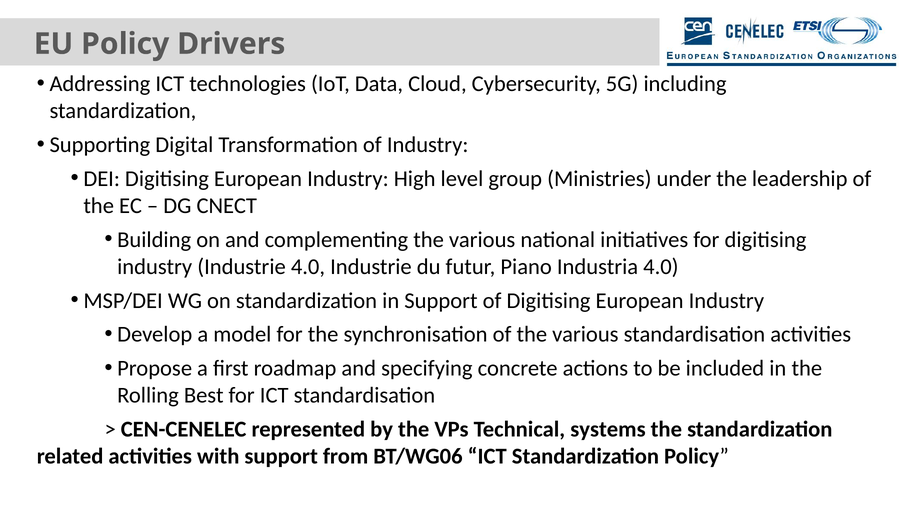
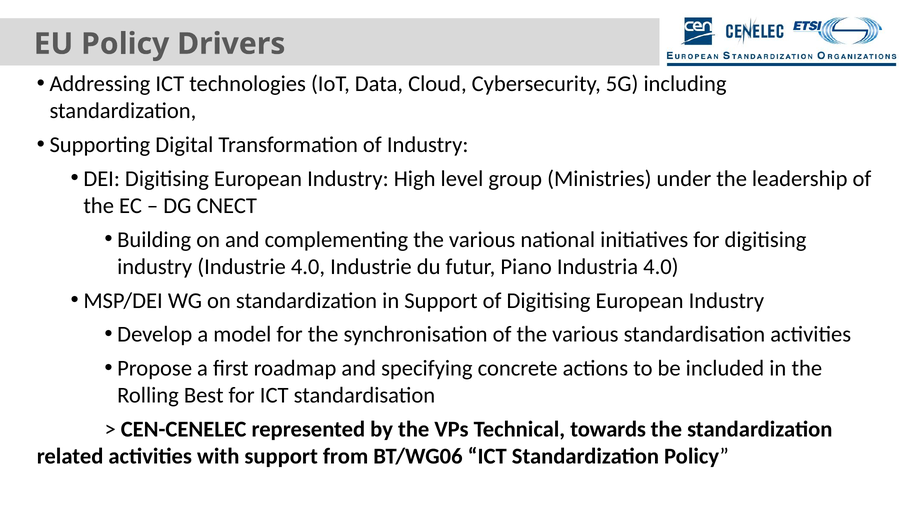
systems: systems -> towards (608, 429)
